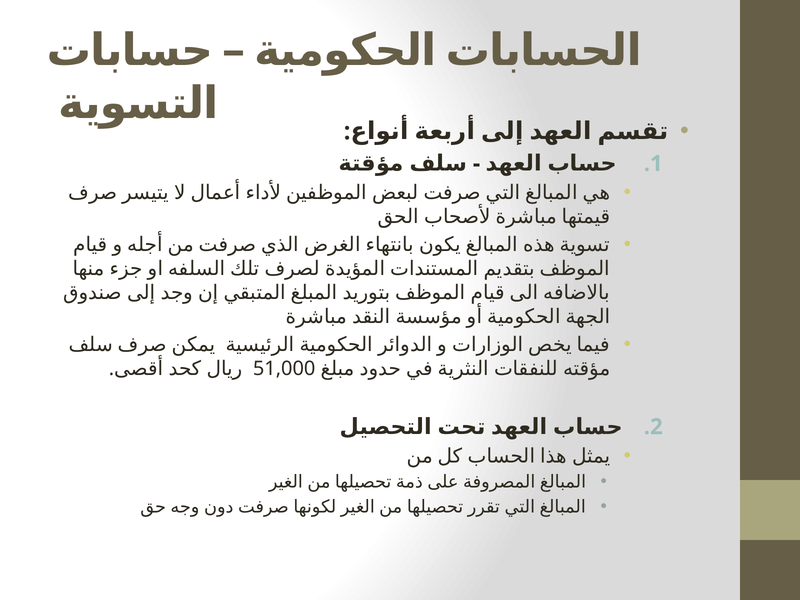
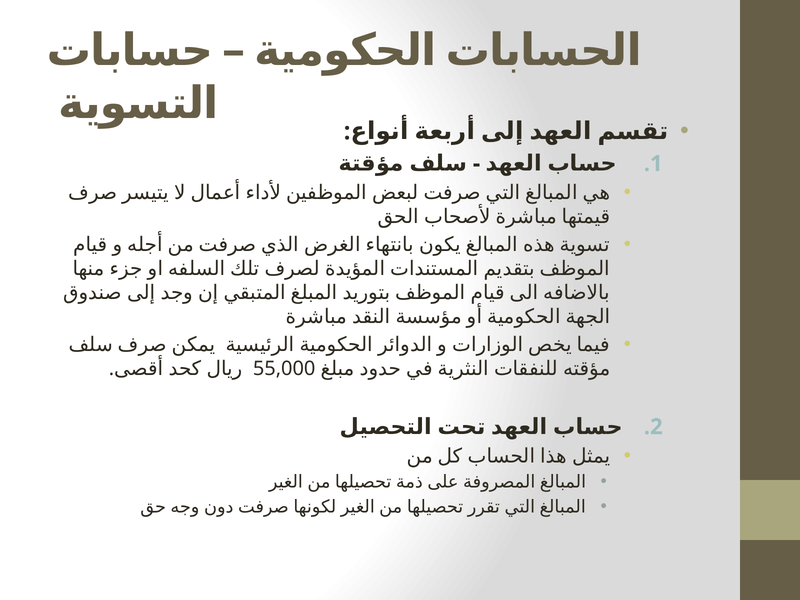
51,000: 51,000 -> 55,000 (284, 369)
